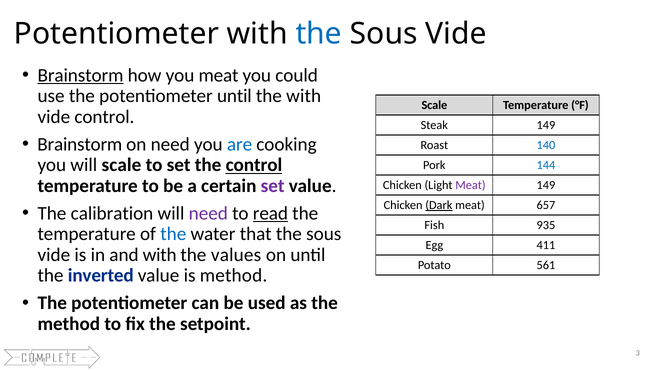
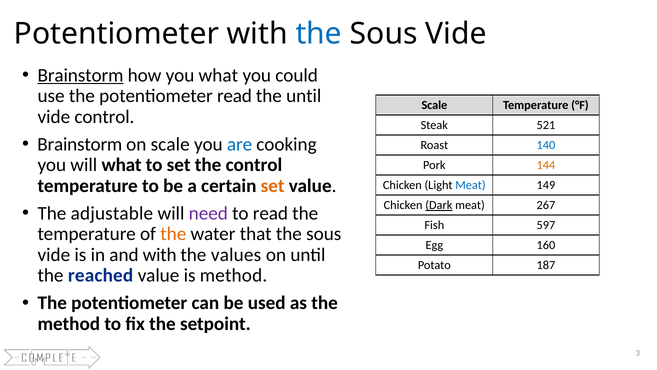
you meat: meat -> what (218, 75)
potentiometer until: until -> read (234, 96)
the with: with -> until (304, 96)
Steak 149: 149 -> 521 (546, 125)
on need: need -> scale (170, 144)
will scale: scale -> what (122, 165)
control underline: present -> none (254, 165)
144 colour: blue -> orange (546, 165)
set colour: purple -> orange (273, 186)
Meat colour: purple -> blue (470, 185)
657: 657 -> 267 (546, 205)
calibration: calibration -> adjustable (112, 213)
read underline: present -> none (270, 213)
935: 935 -> 597 (546, 225)
the colour: blue -> orange (173, 234)
411: 411 -> 160 (546, 245)
561: 561 -> 187 (546, 265)
inverted: inverted -> reached (101, 275)
